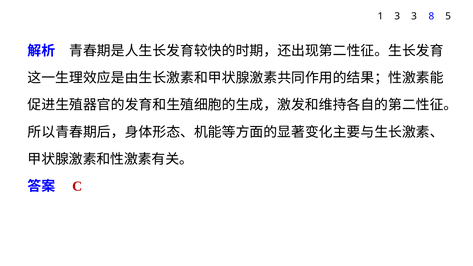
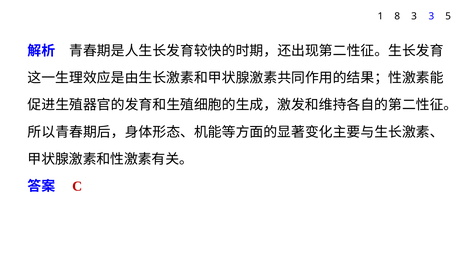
1 3: 3 -> 8 (397, 16)
3 8: 8 -> 3 (431, 16)
